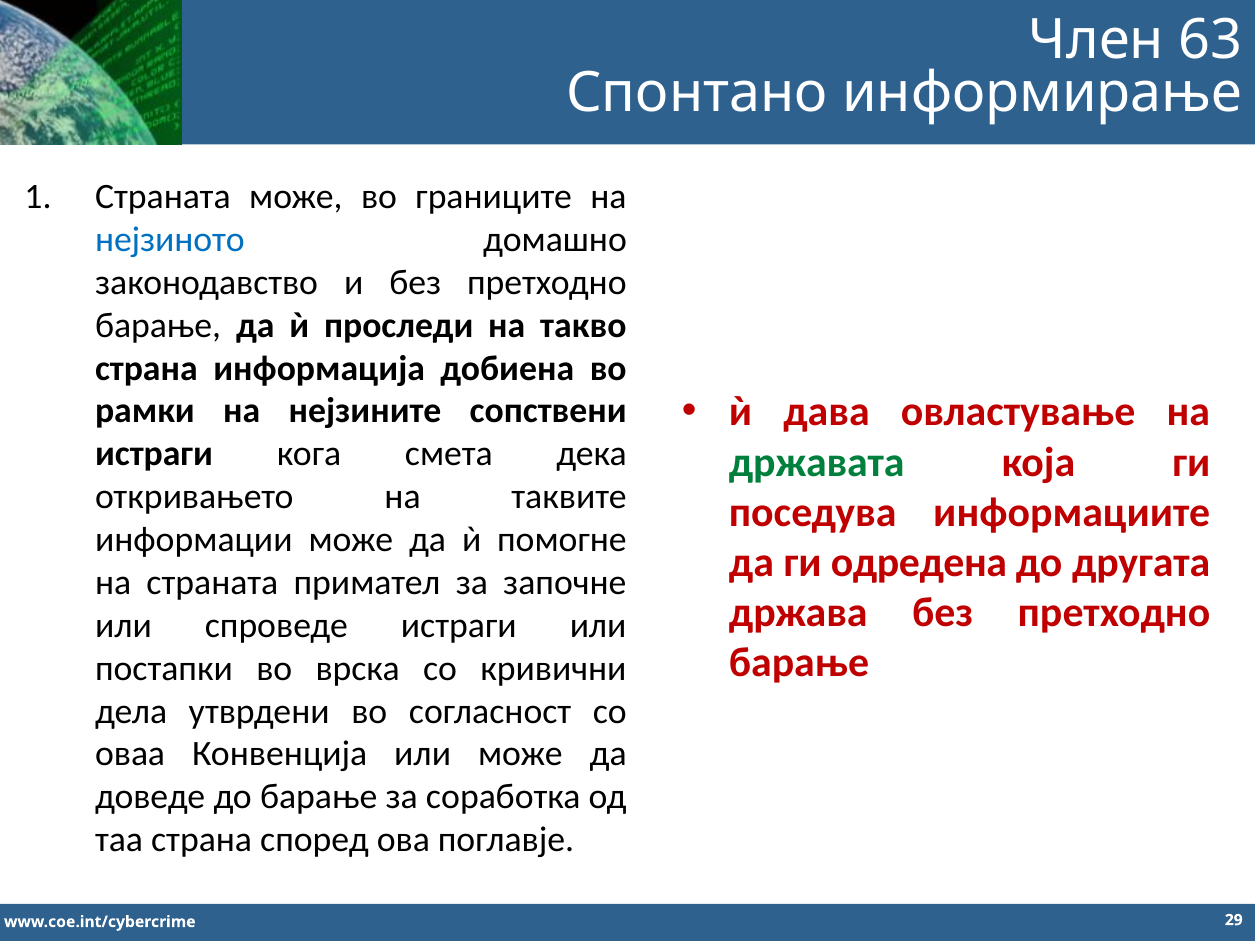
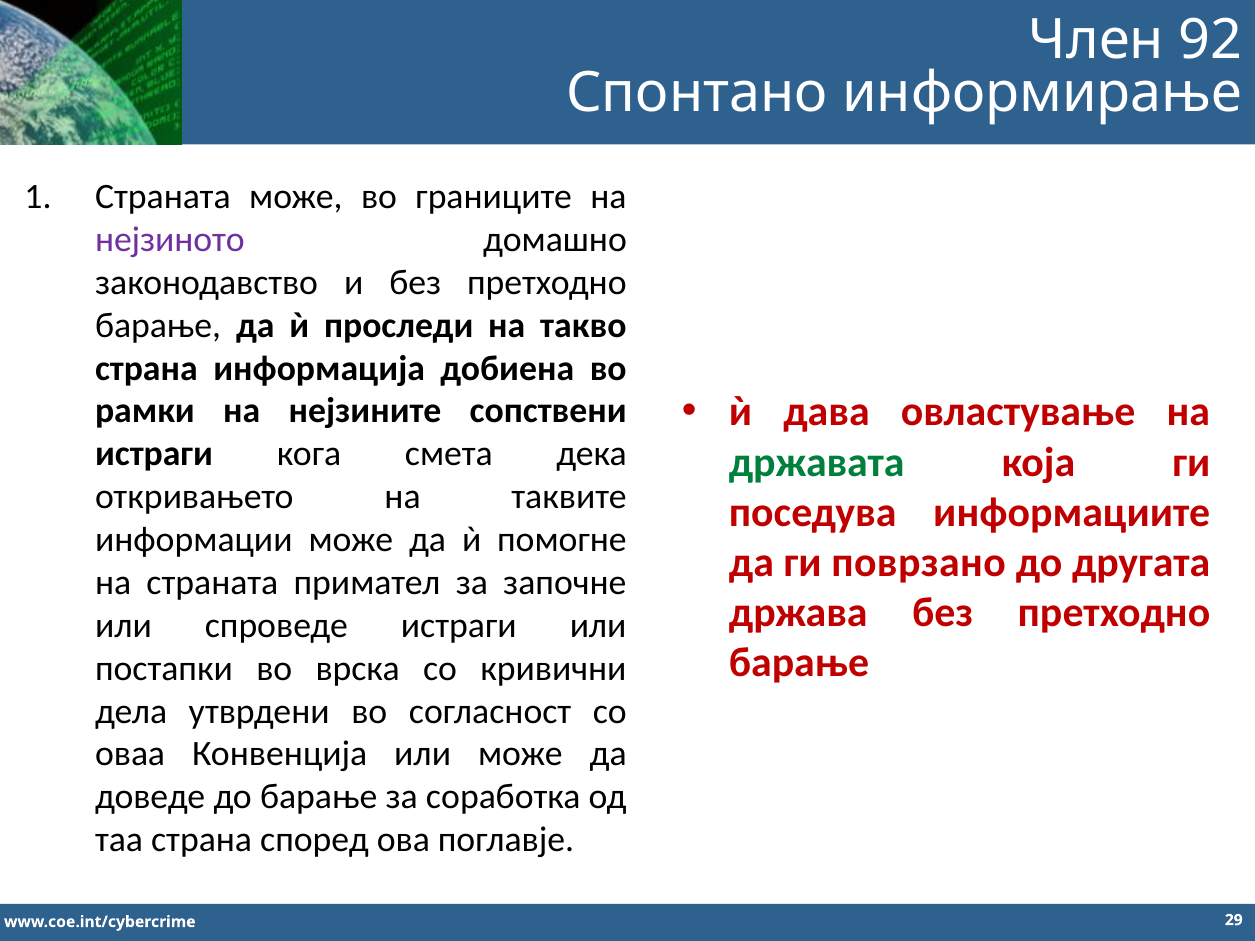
63: 63 -> 92 (1210, 40)
нејзиното colour: blue -> purple (170, 240)
одредена: одредена -> поврзано (919, 563)
